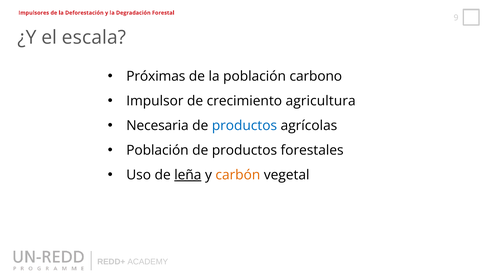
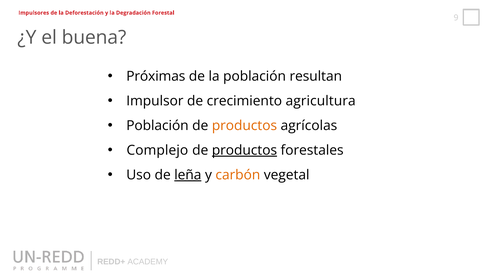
escala: escala -> buena (94, 37)
carbono: carbono -> resultan (316, 77)
Necesaria: Necesaria -> Población (157, 126)
productos colour: blue -> orange (244, 126)
Población: Población -> Complejo (157, 150)
productos underline: none -> present (244, 150)
